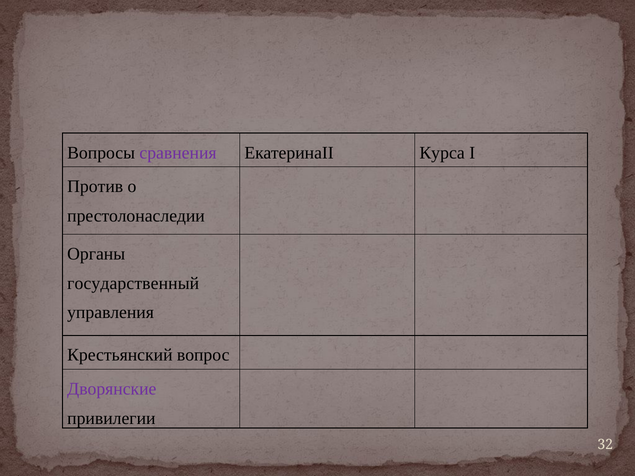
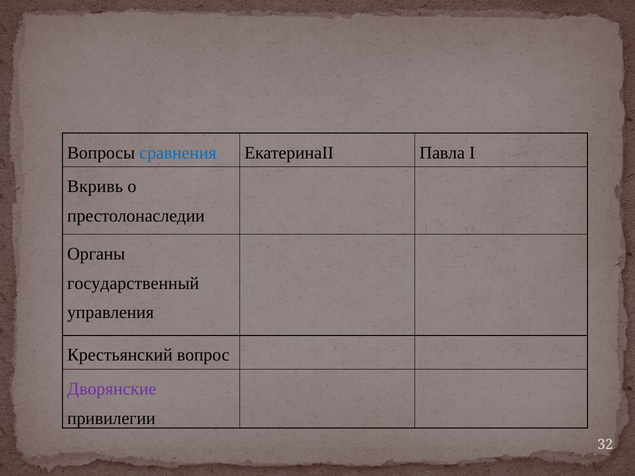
сравнения colour: purple -> blue (178, 153)
Курса: Курса -> Павла (442, 153)
Против: Против -> Вкривь (95, 187)
